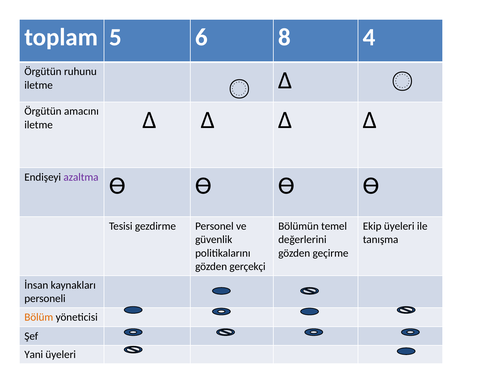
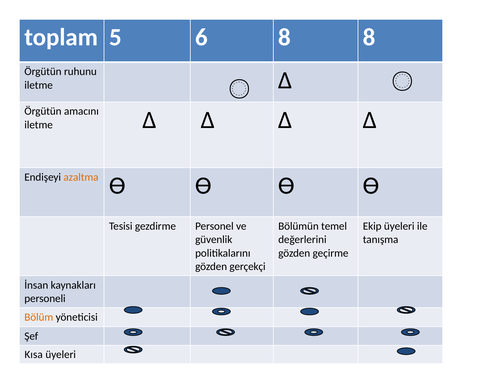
8 4: 4 -> 8 (369, 37)
azaltma colour: purple -> orange (81, 177)
Yani: Yani -> Kısa (34, 354)
